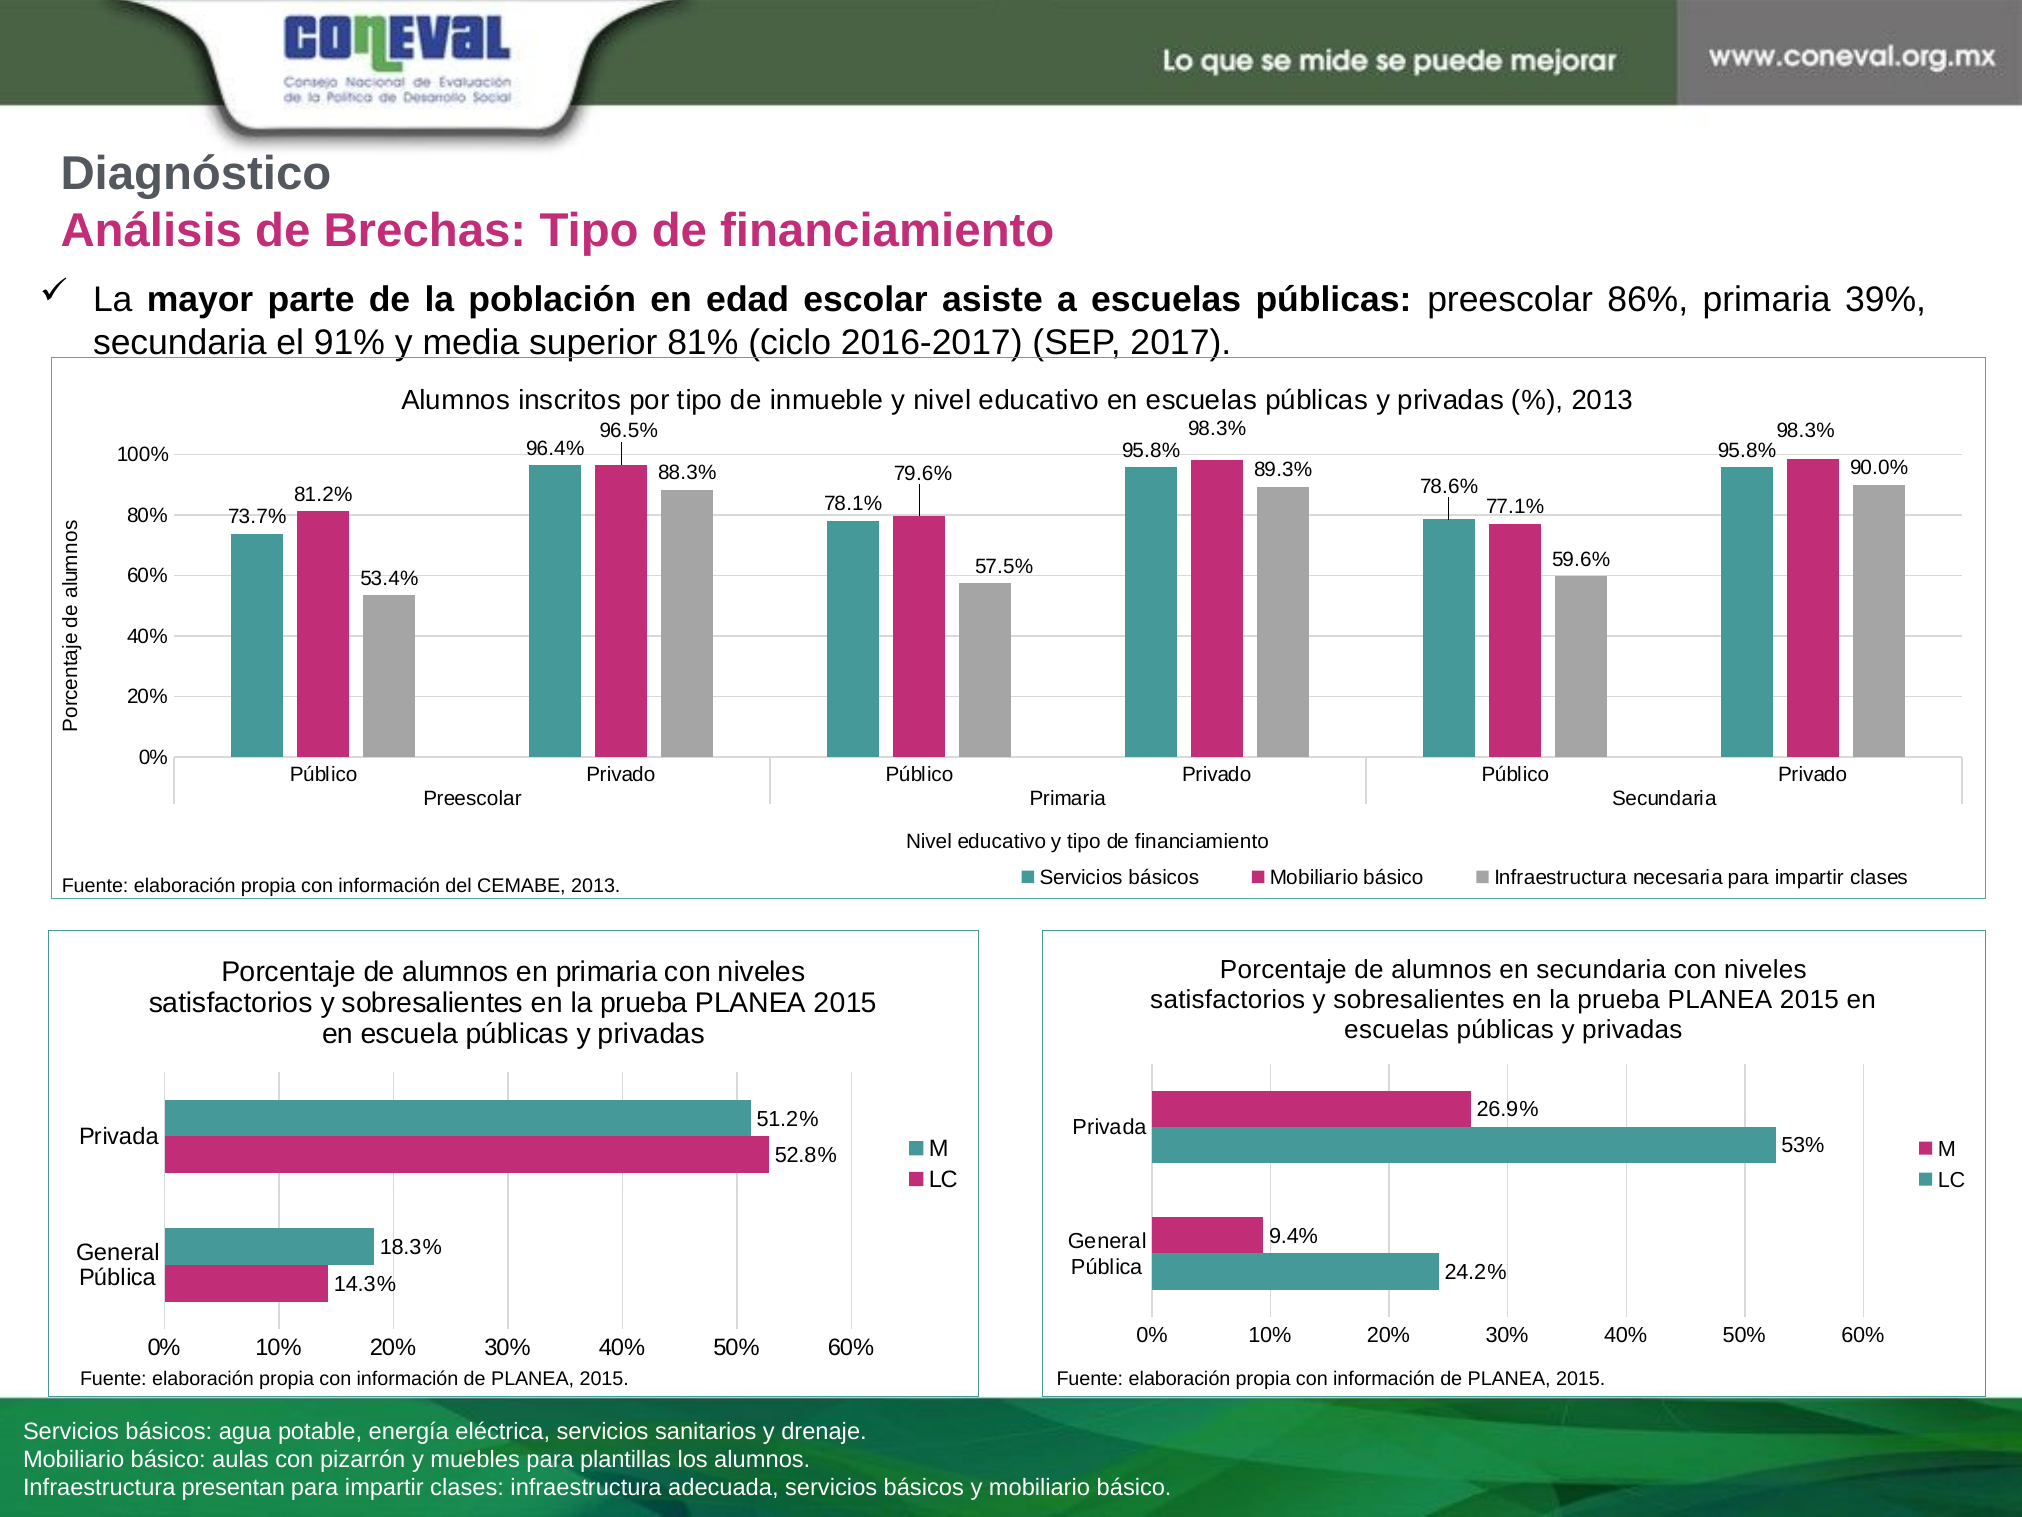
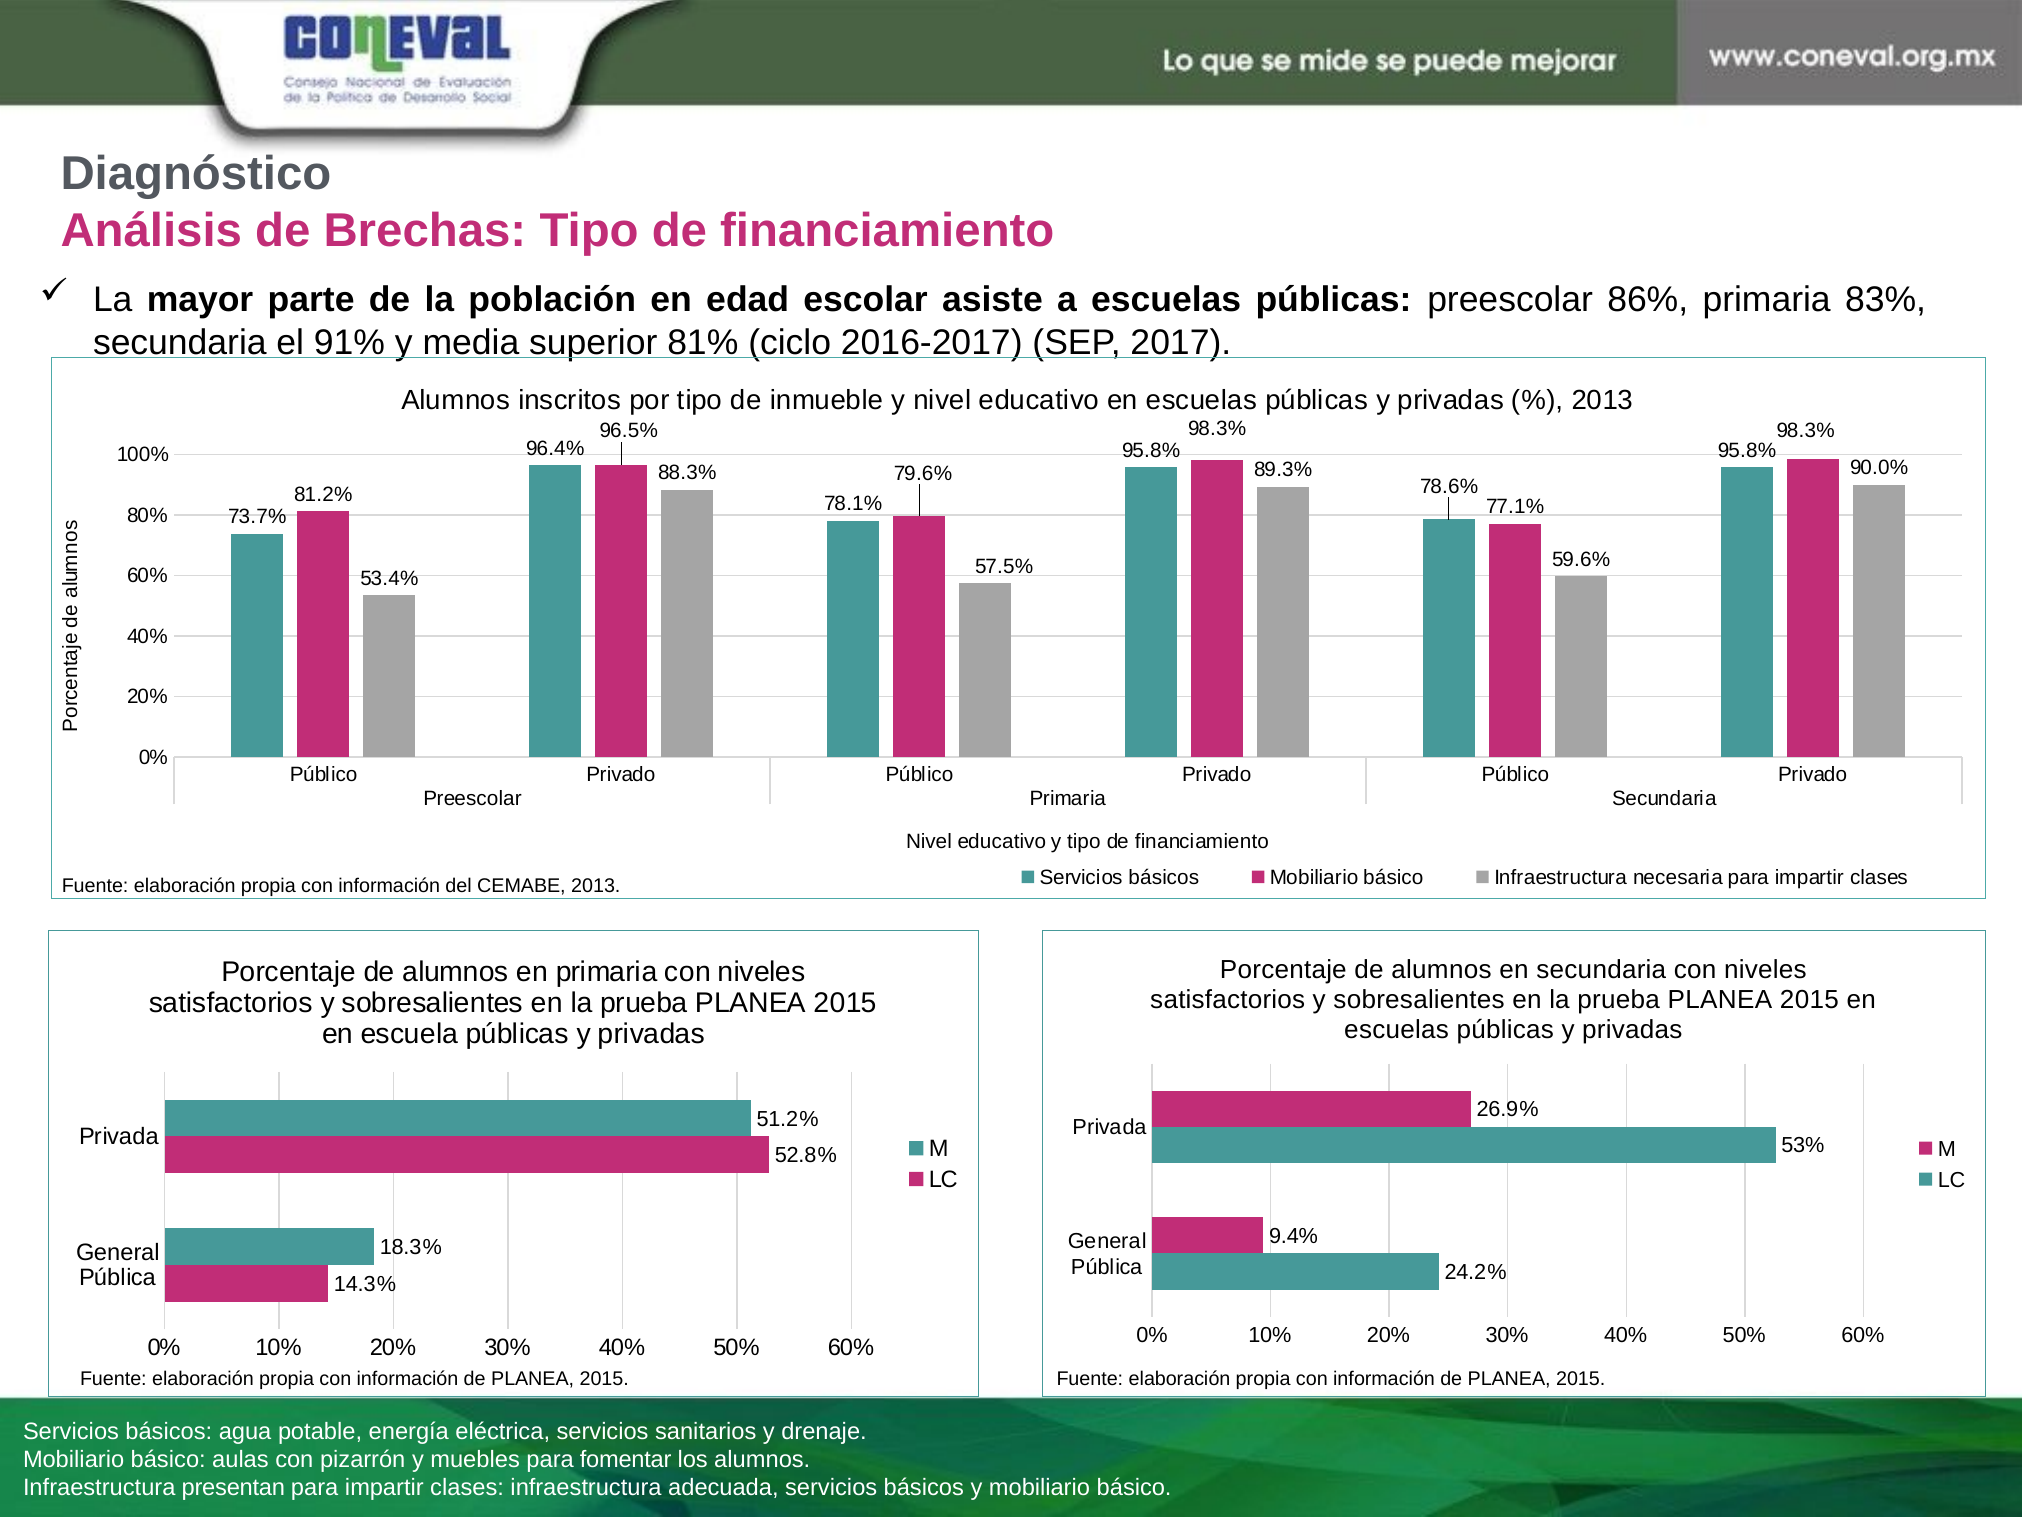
39%: 39% -> 83% (1886, 300)
plantillas: plantillas -> fomentar (626, 1459)
